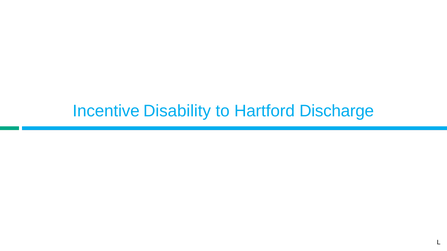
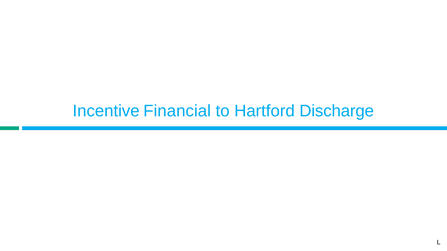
Disability: Disability -> Financial (177, 111)
